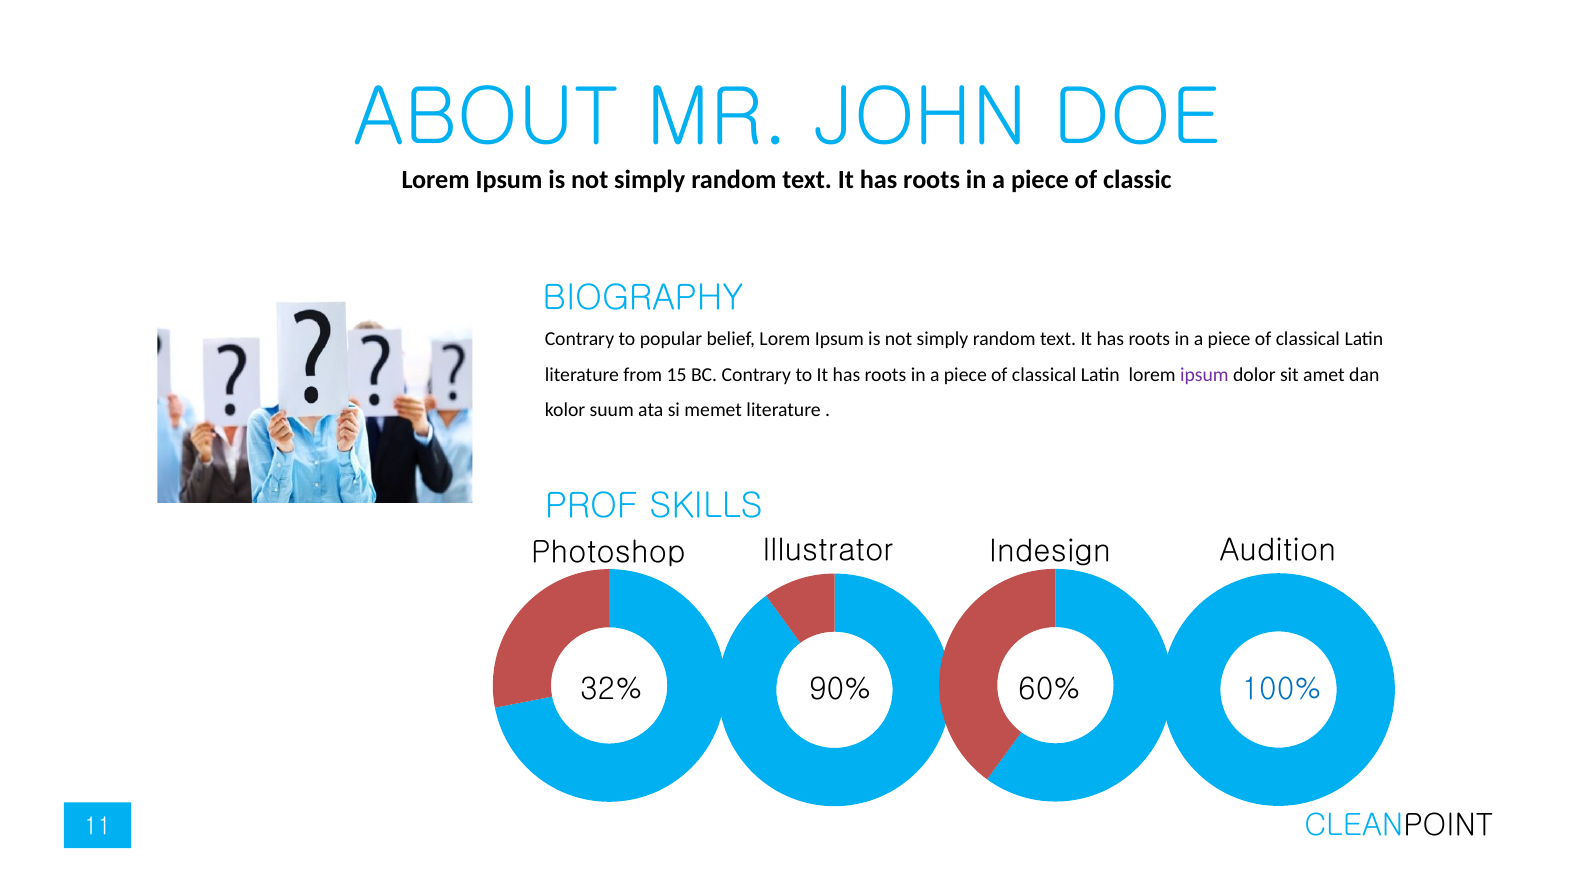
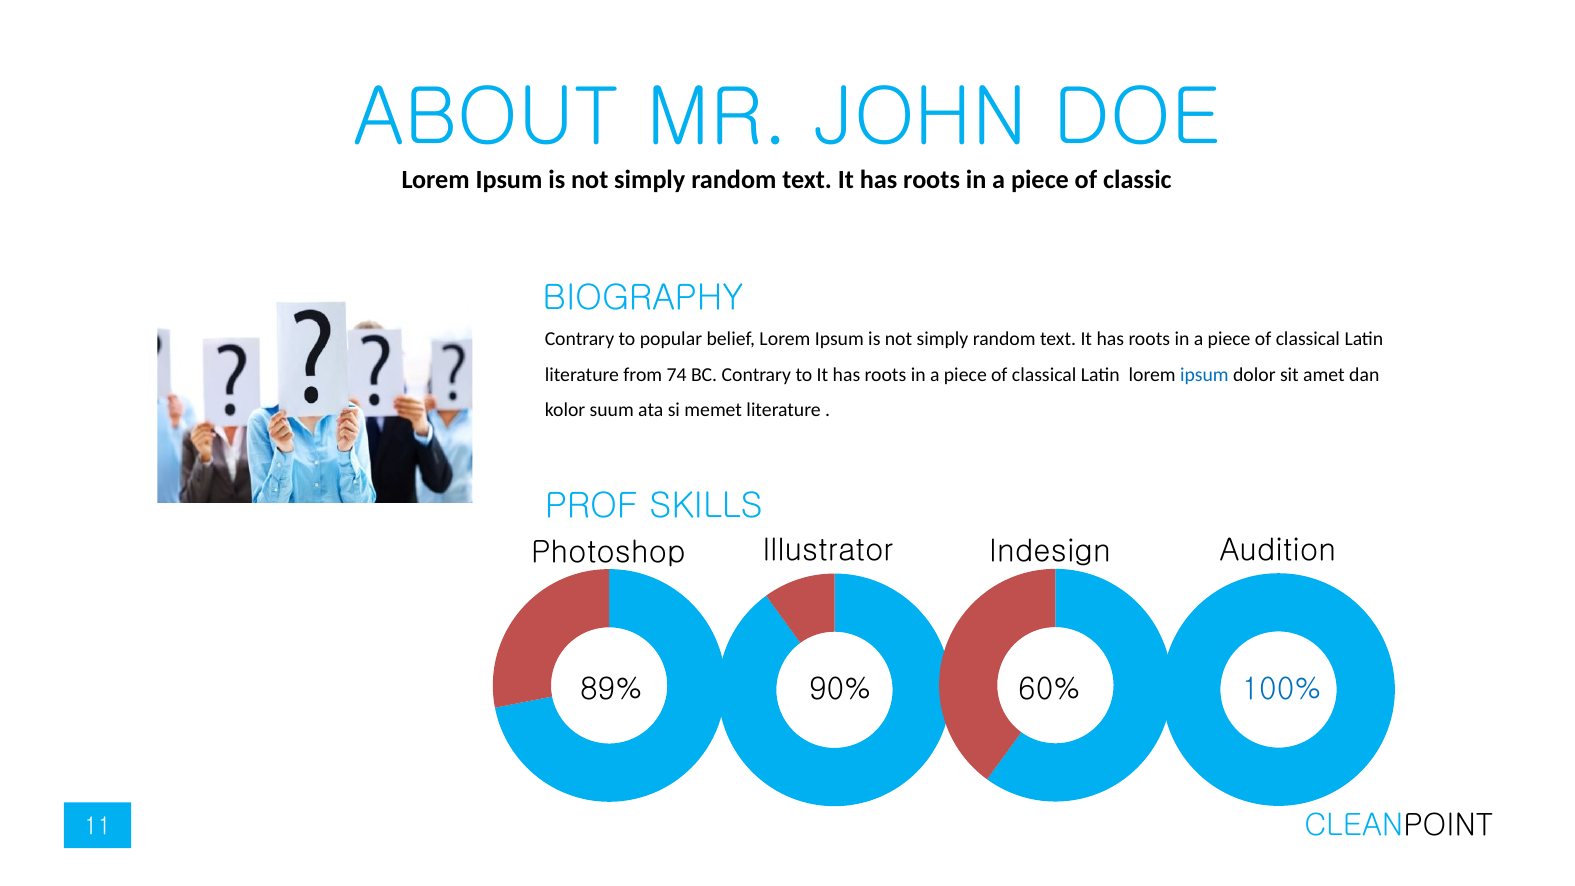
15: 15 -> 74 (677, 375)
ipsum colour: purple -> blue (1204, 375)
32%: 32% -> 89% (611, 690)
